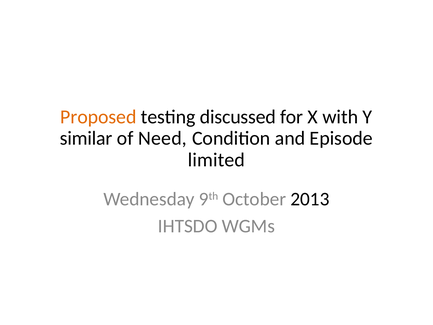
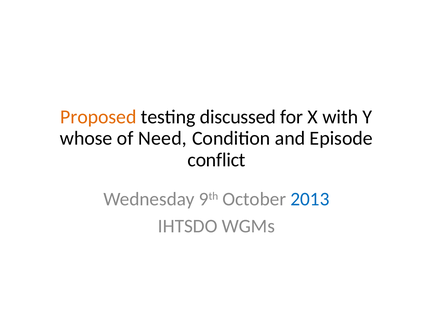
similar: similar -> whose (86, 138)
limited: limited -> conflict (217, 160)
2013 colour: black -> blue (310, 199)
